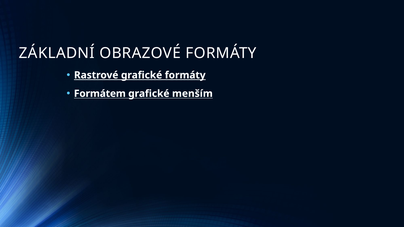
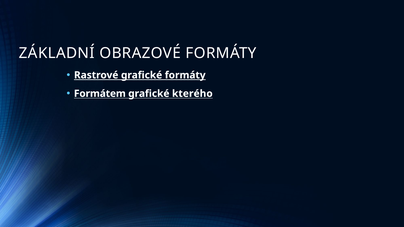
menším: menším -> kterého (192, 94)
